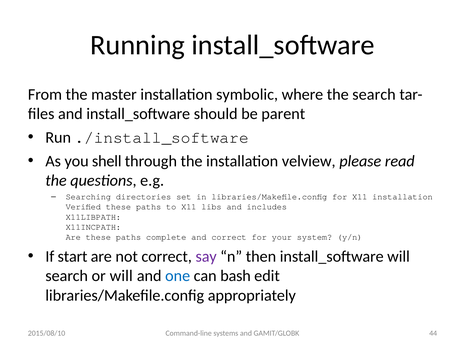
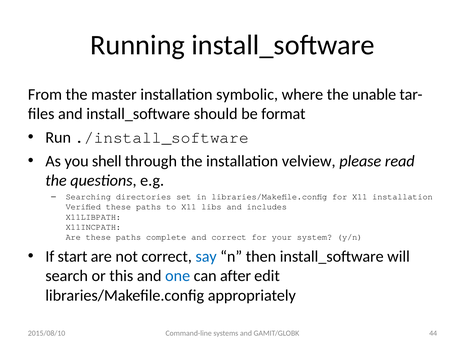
the search: search -> unable (374, 95)
parent: parent -> format (283, 114)
say colour: purple -> blue (206, 256)
or will: will -> this (121, 276)
bash: bash -> after (236, 276)
